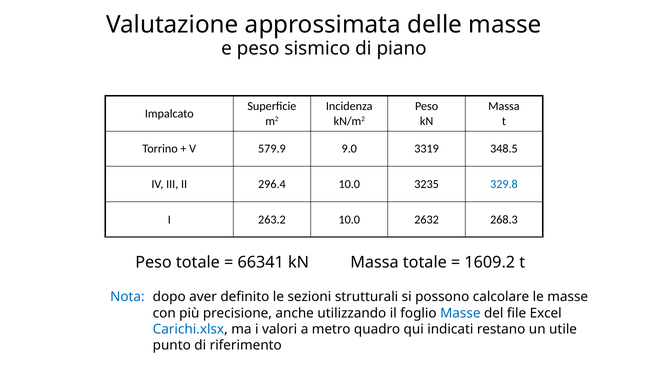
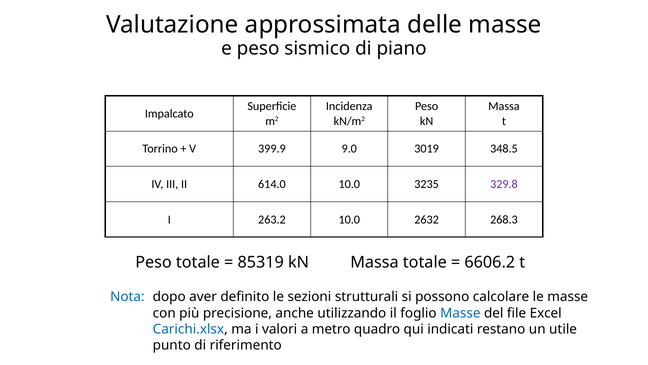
579.9: 579.9 -> 399.9 (272, 149)
3319: 3319 -> 3019 (427, 149)
296.4: 296.4 -> 614.0 (272, 184)
329.8 colour: blue -> purple (504, 184)
66341: 66341 -> 85319 (261, 262)
1609.2: 1609.2 -> 6606.2 (490, 262)
